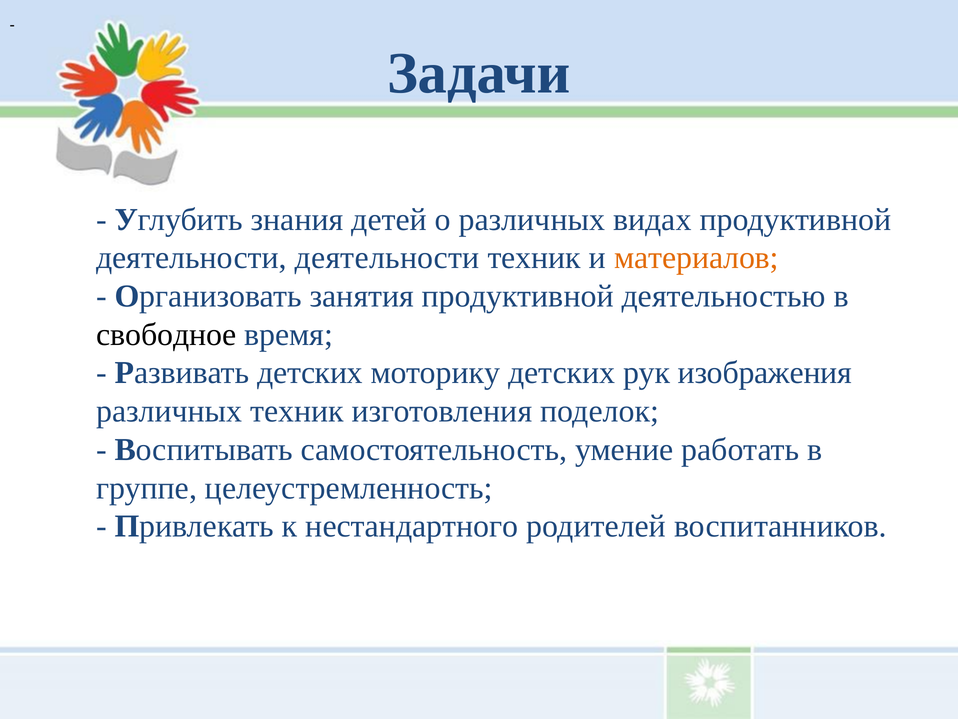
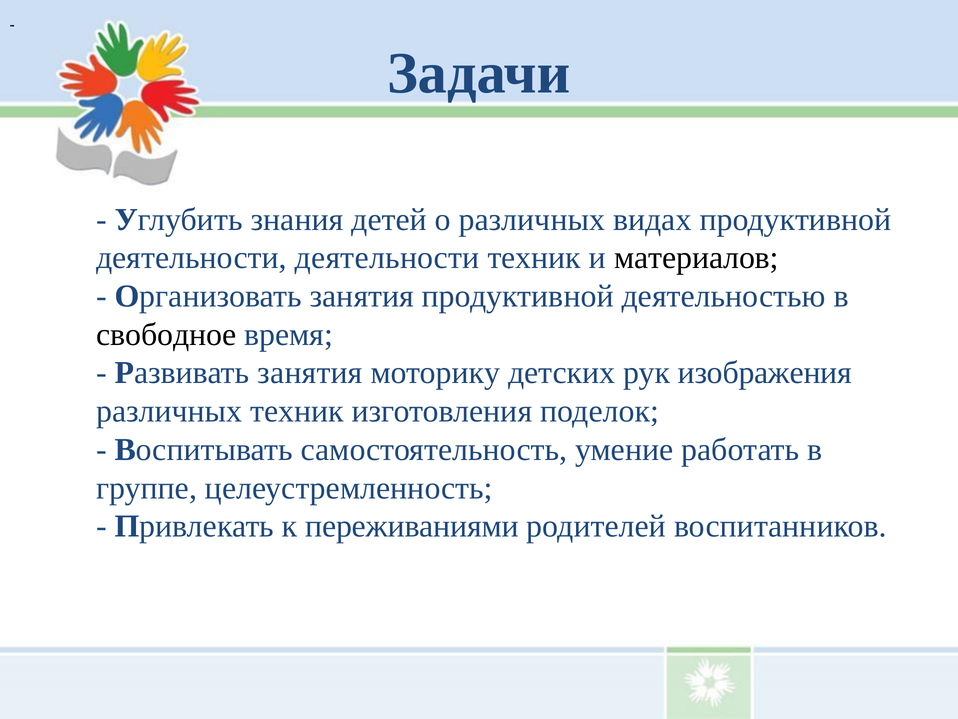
материалов colour: orange -> black (696, 258)
Развивать детских: детских -> занятия (310, 373)
нестандартного: нестандартного -> переживаниями (412, 526)
